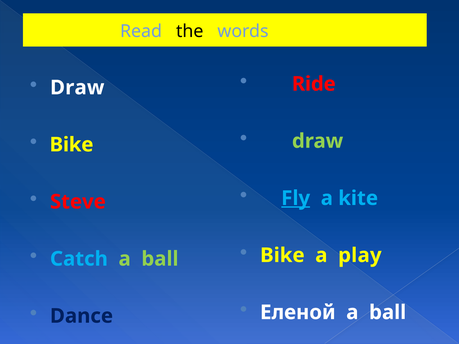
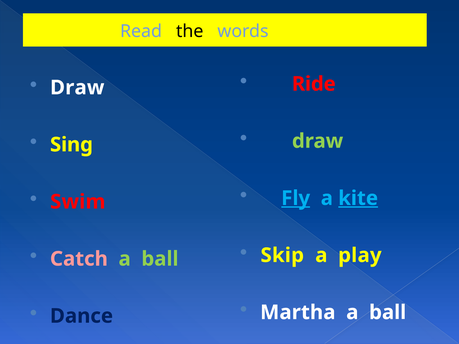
Bike: Bike -> Sing (71, 145)
kite underline: none -> present (358, 198)
Steve: Steve -> Swim (78, 202)
Bike: Bike -> Skip (282, 255)
Catch colour: light blue -> pink (79, 259)
Еленой: Еленой -> Martha (298, 313)
